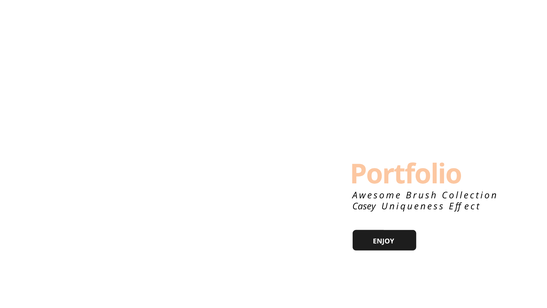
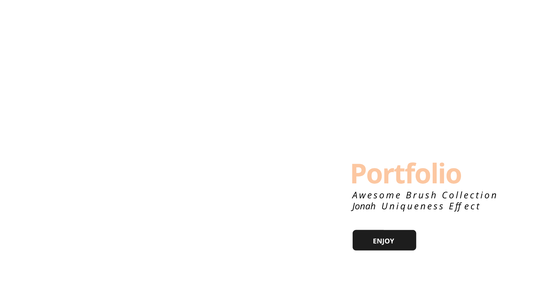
Casey: Casey -> Jonah (364, 206)
